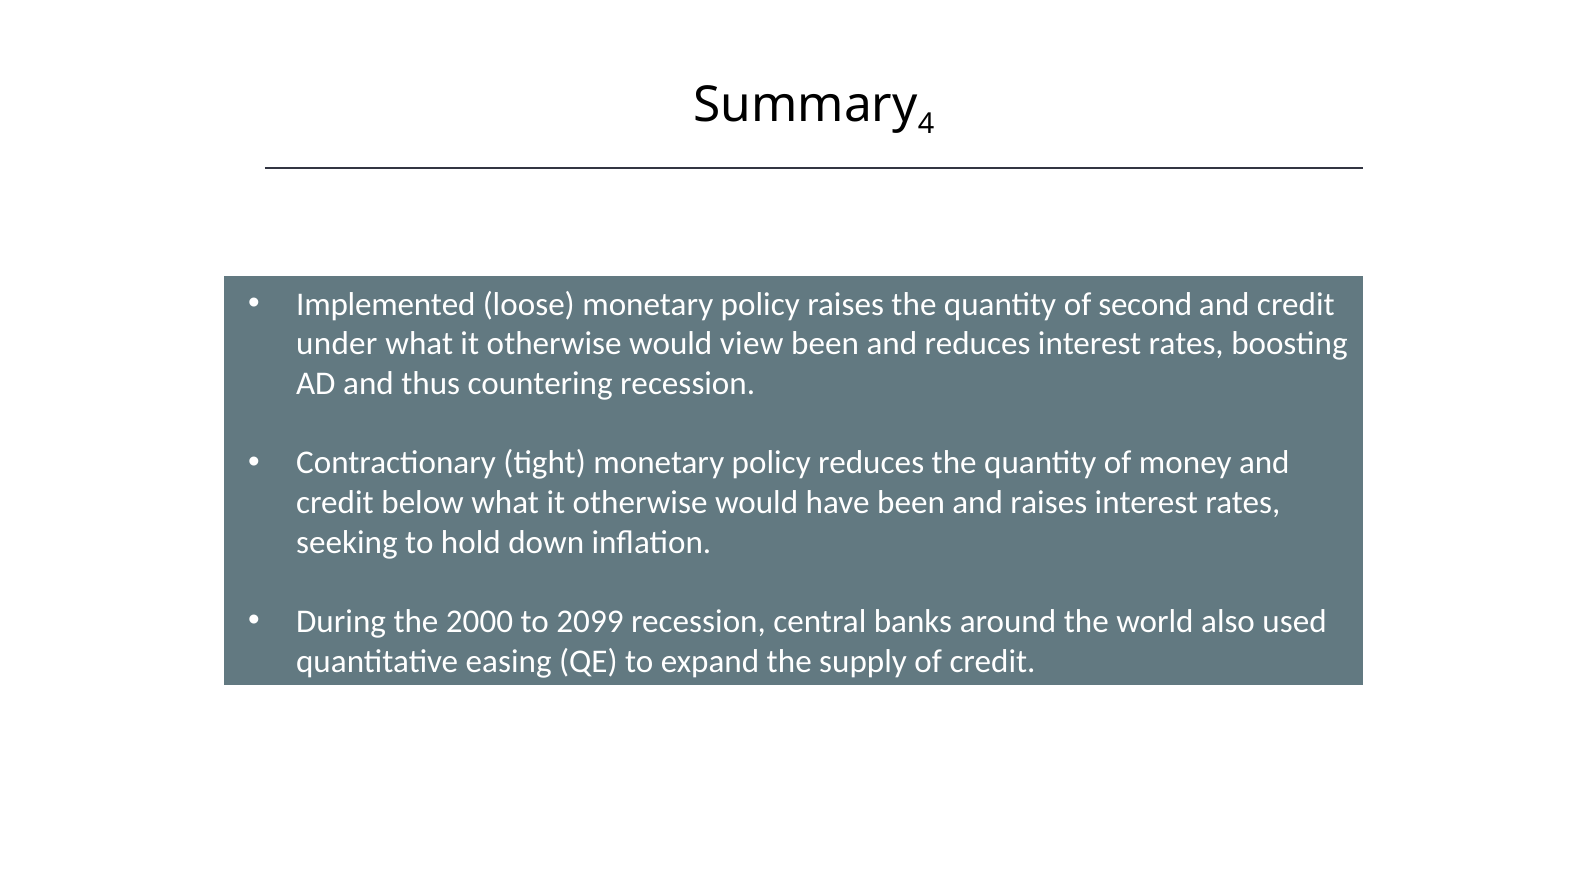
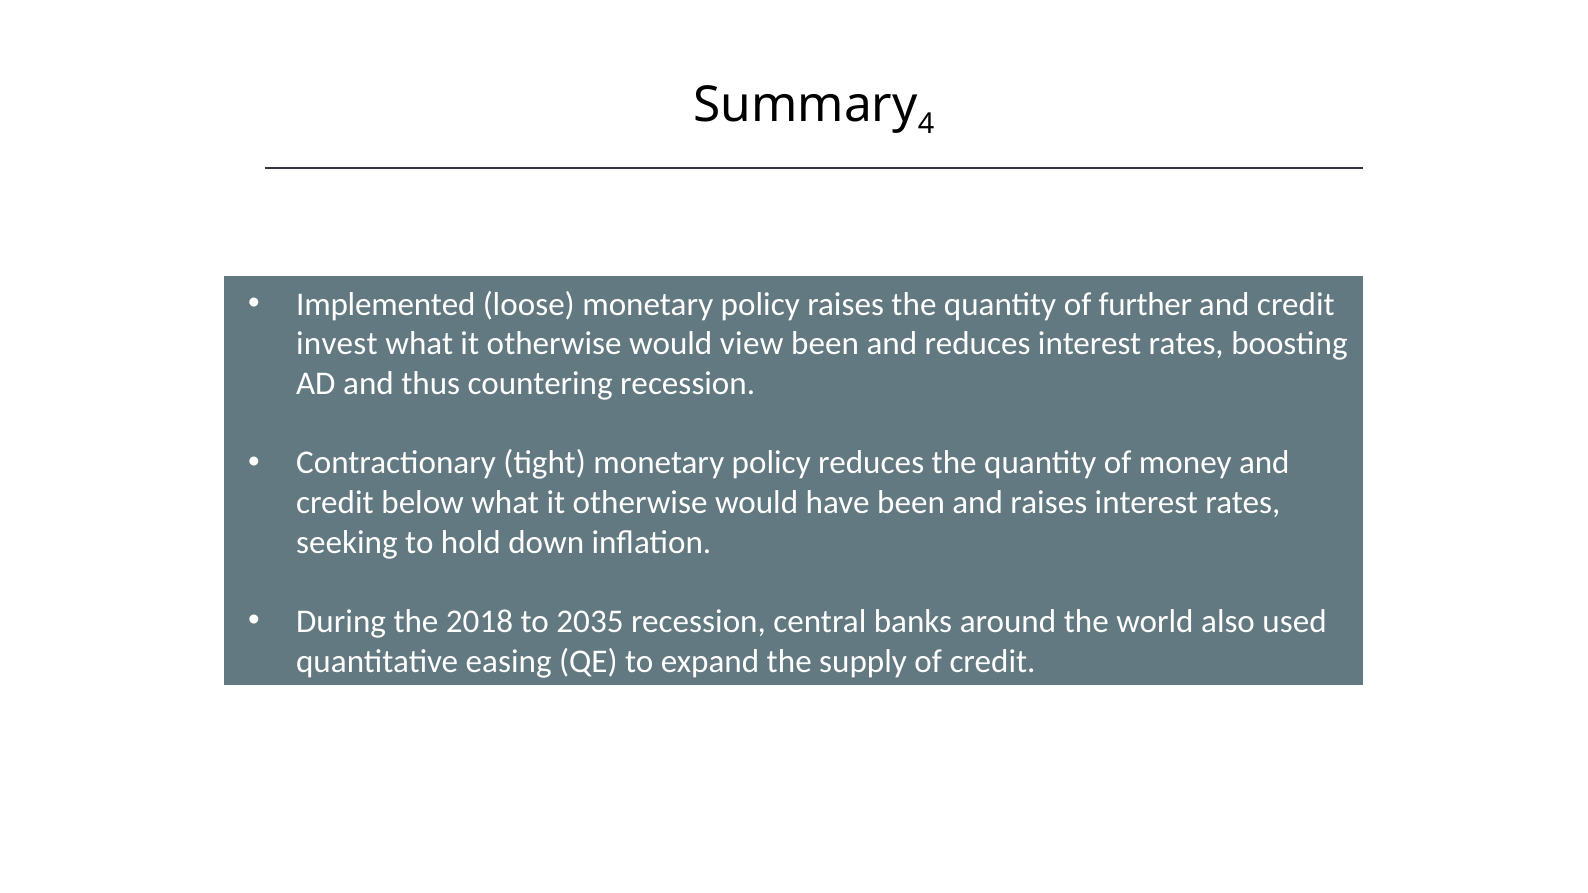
second: second -> further (1145, 304)
under: under -> invest (337, 344)
2000: 2000 -> 2018 (479, 622)
2099: 2099 -> 2035 (590, 622)
